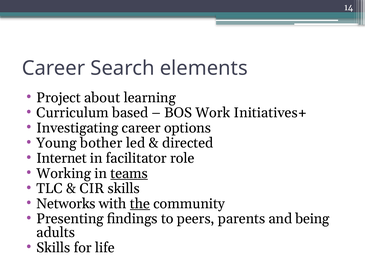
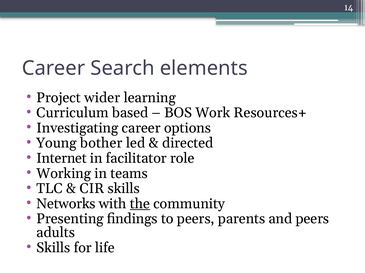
about: about -> wider (102, 98)
Initiatives+: Initiatives+ -> Resources+ (270, 113)
teams underline: present -> none (129, 174)
and being: being -> peers (312, 219)
